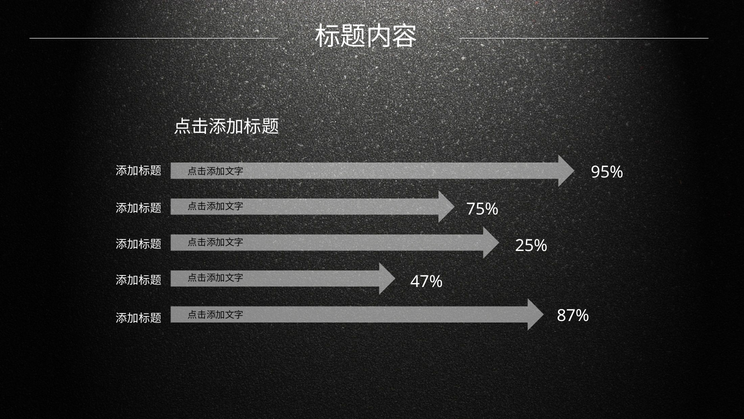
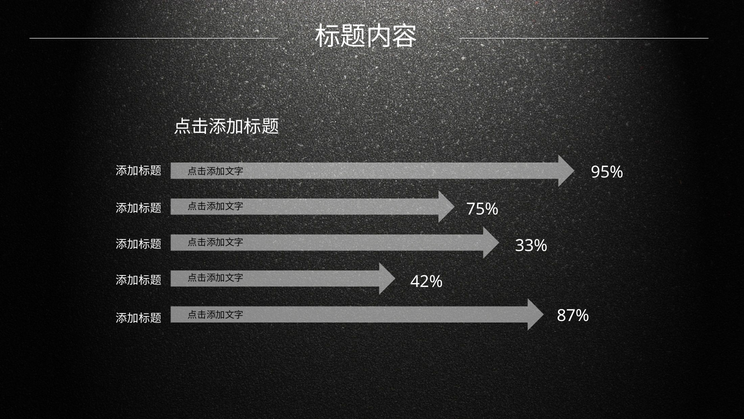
25%: 25% -> 33% (531, 245)
47%: 47% -> 42% (427, 281)
